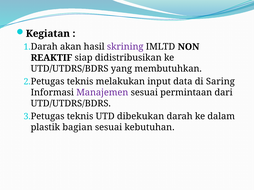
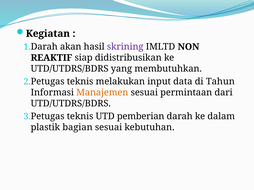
Saring: Saring -> Tahun (220, 82)
Manajemen colour: purple -> orange (102, 93)
dibekukan: dibekukan -> pemberian (141, 117)
